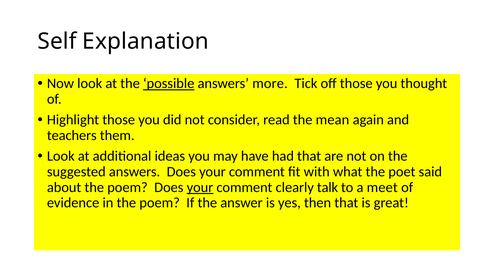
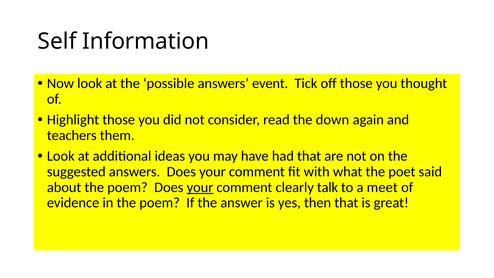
Explanation: Explanation -> Information (146, 41)
possible underline: present -> none (169, 84)
more: more -> event (270, 84)
mean: mean -> down (332, 120)
